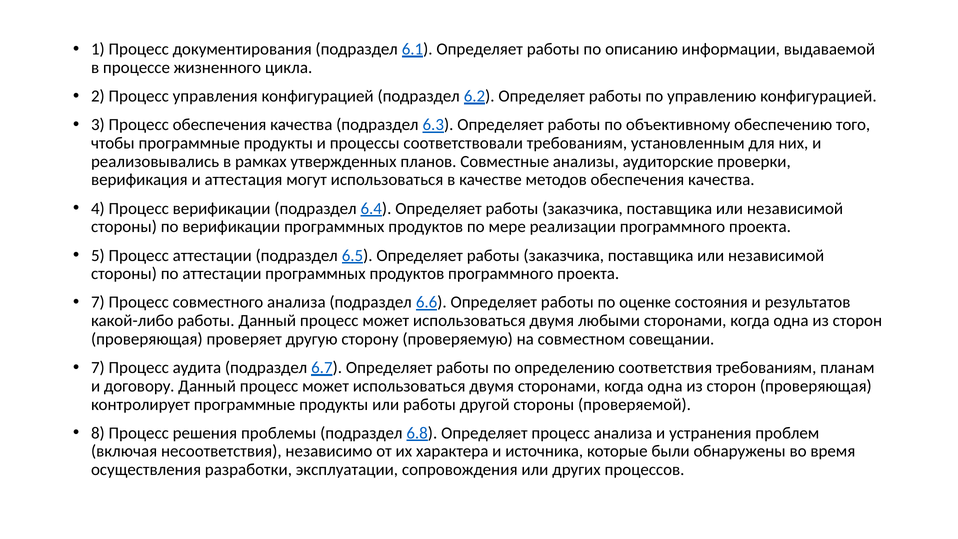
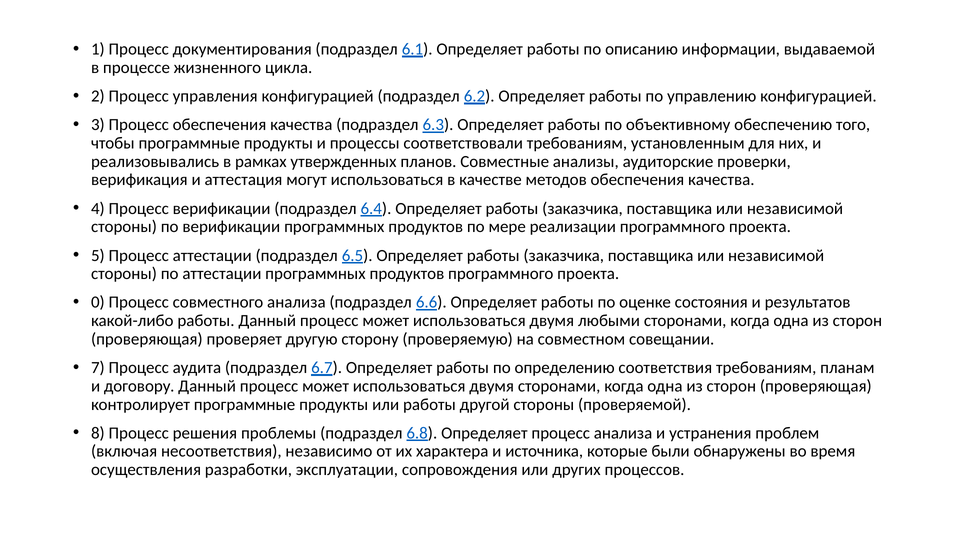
7: 7 -> 0 (98, 302)
